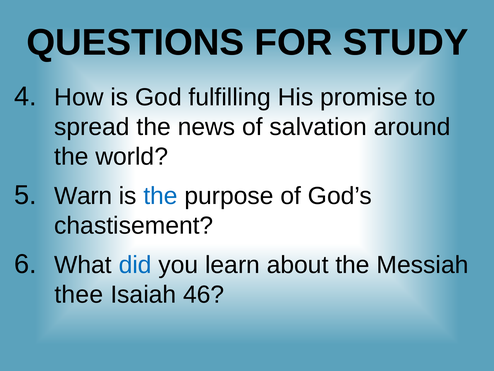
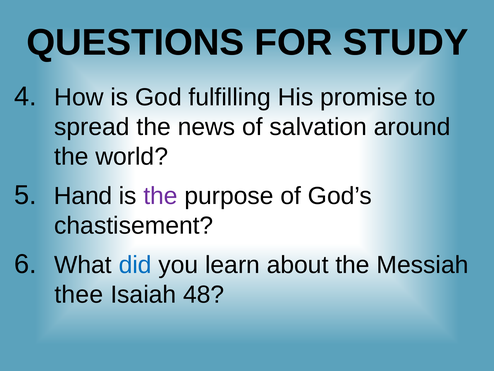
Warn: Warn -> Hand (83, 196)
the colour: blue -> purple (161, 196)
46: 46 -> 48 (204, 294)
